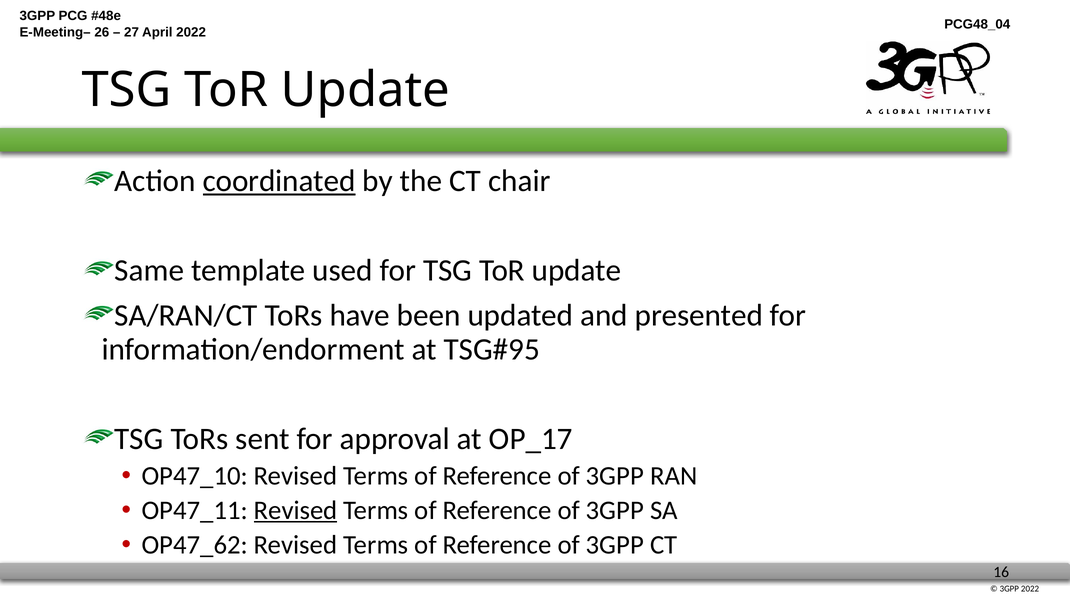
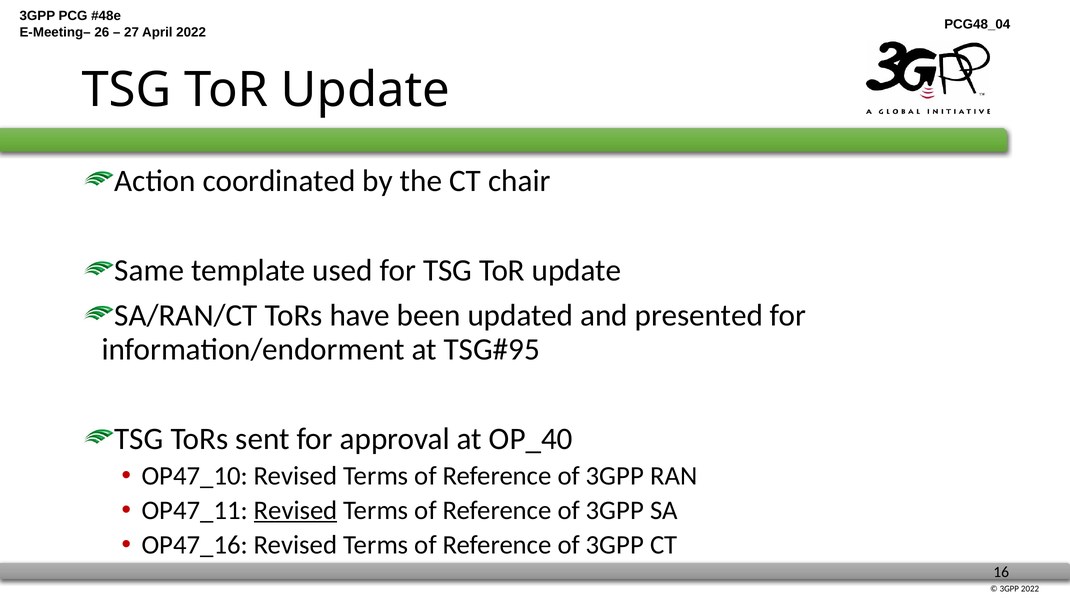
coordinated underline: present -> none (279, 181)
OP_17: OP_17 -> OP_40 (531, 439)
OP47_62: OP47_62 -> OP47_16 (195, 545)
